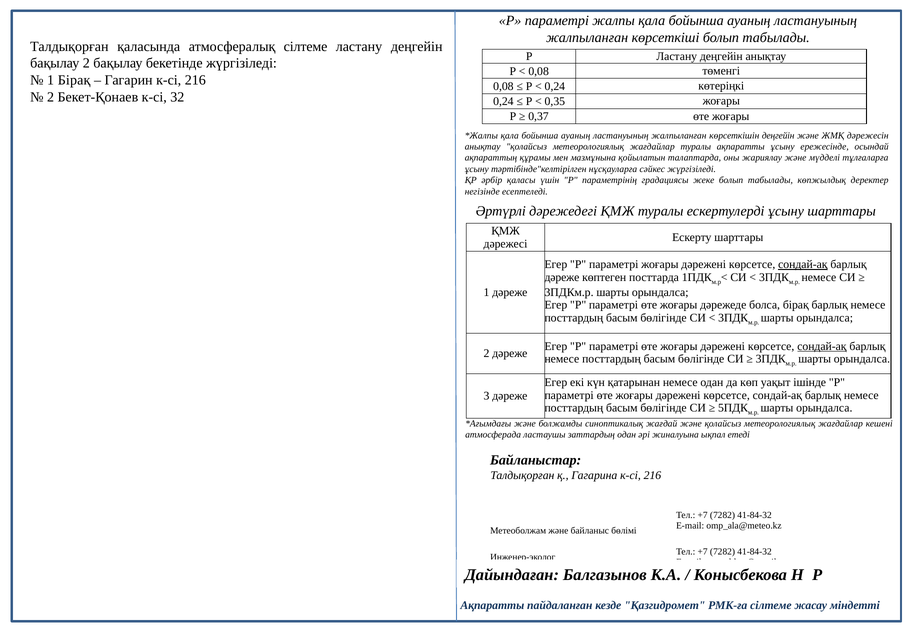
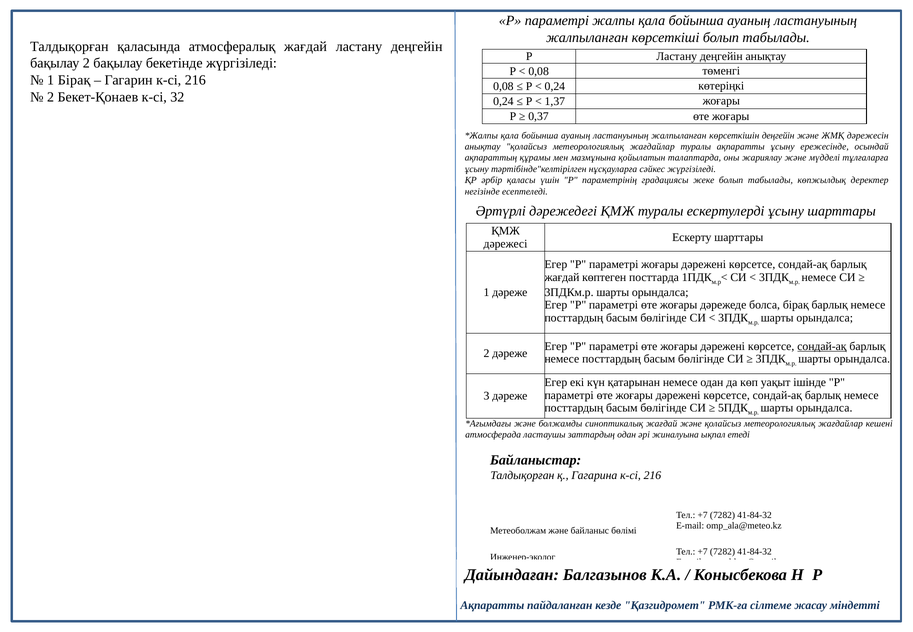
атмосфералық сілтеме: сілтеме -> жағдай (305, 46)
0,35: 0,35 -> 1,37 (555, 102)
сондай-ақ underline: present -> none (803, 265)
дәреже: дәреже -> жағдай (562, 277)
